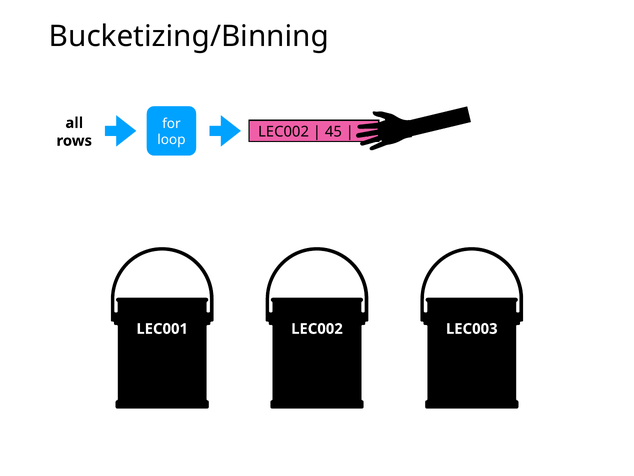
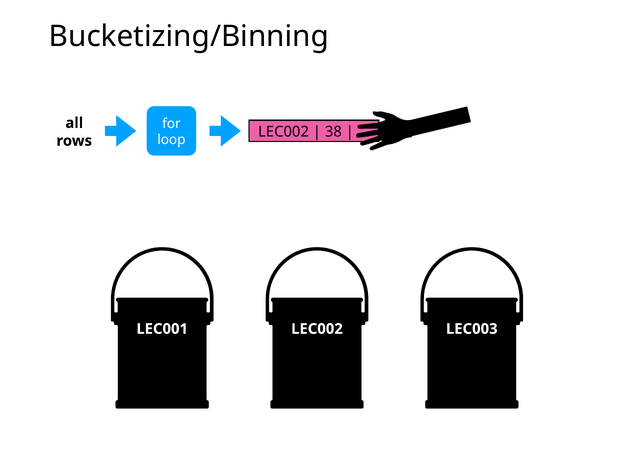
45: 45 -> 38 (333, 132)
